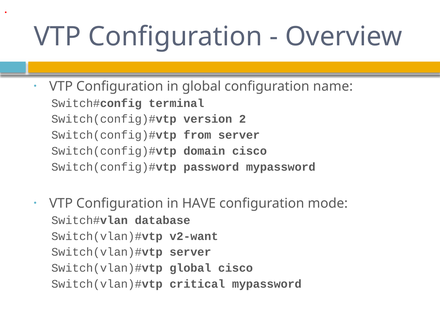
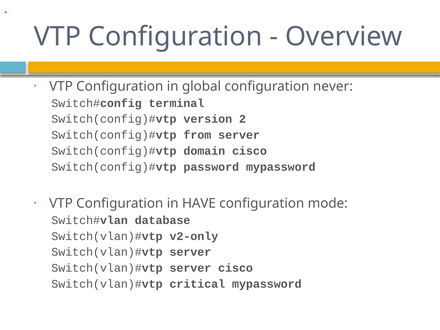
name: name -> never (333, 86)
v2-want: v2-want -> v2-only (194, 236)
global: global -> server (190, 268)
